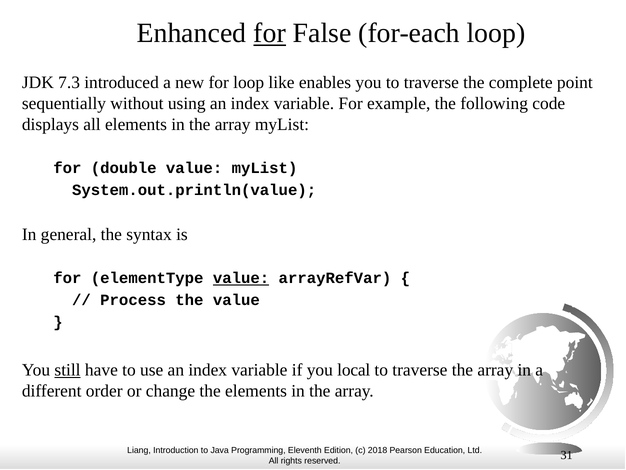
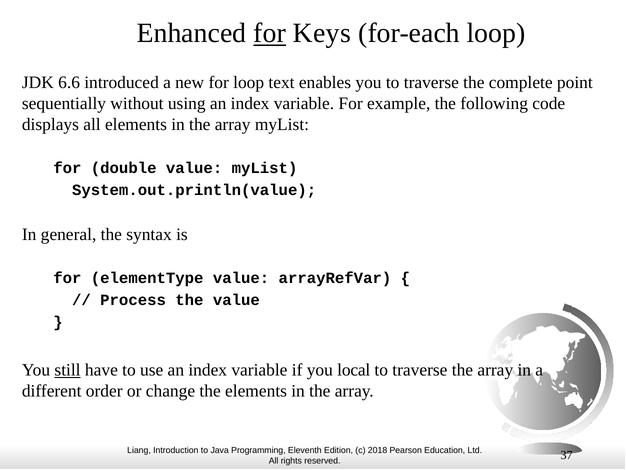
False: False -> Keys (322, 33)
7.3: 7.3 -> 6.6 (69, 83)
like: like -> text (282, 83)
value underline: present -> none (241, 278)
31: 31 -> 37 (567, 455)
